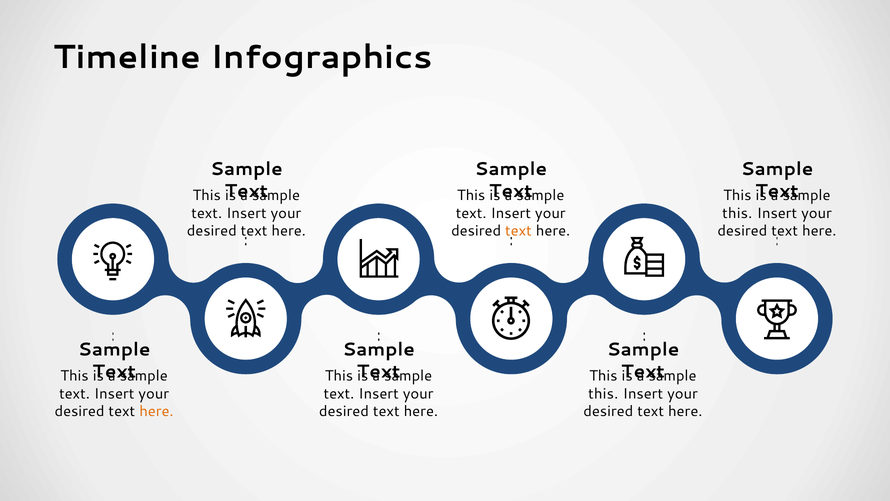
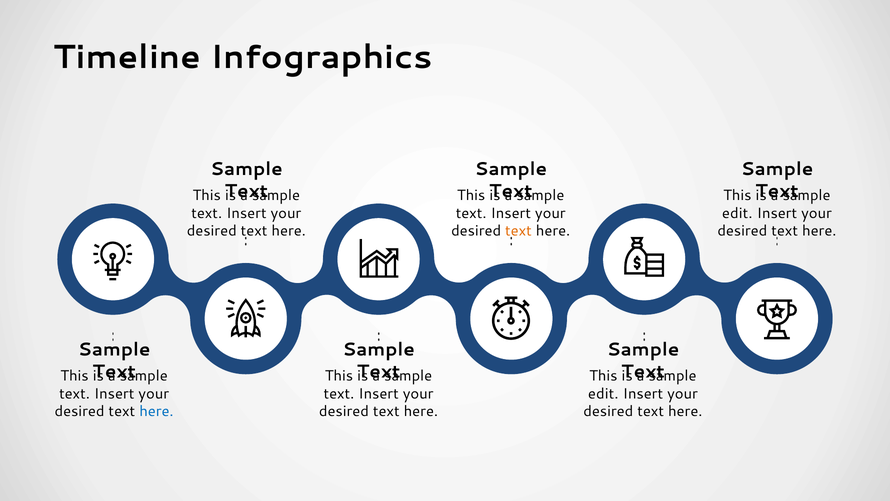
this: this -> edit (737, 213)
this: this -> edit (603, 393)
here colour: orange -> blue (156, 411)
